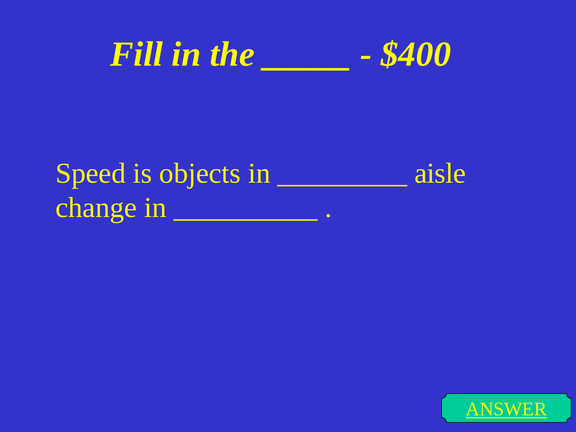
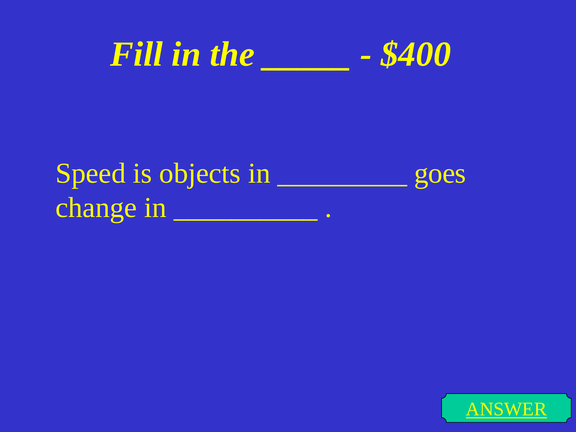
aisle: aisle -> goes (440, 173)
